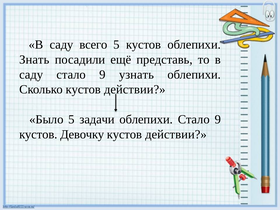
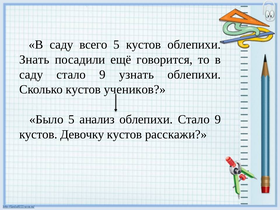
представь: представь -> говорится (165, 60)
Сколько кустов действии: действии -> учеников (135, 89)
задачи: задачи -> анализ (97, 119)
действии: действии -> расскажи (176, 134)
